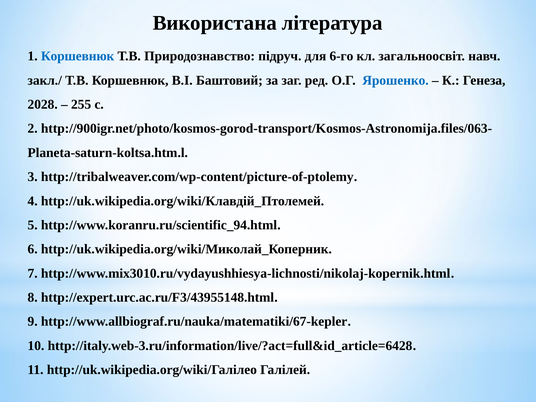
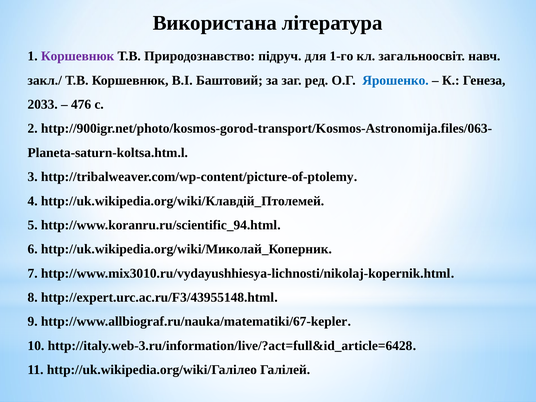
Коршевнюк colour: blue -> purple (78, 56)
6-го: 6-го -> 1-го (341, 56)
2028: 2028 -> 2033 (43, 104)
255: 255 -> 476 (81, 104)
